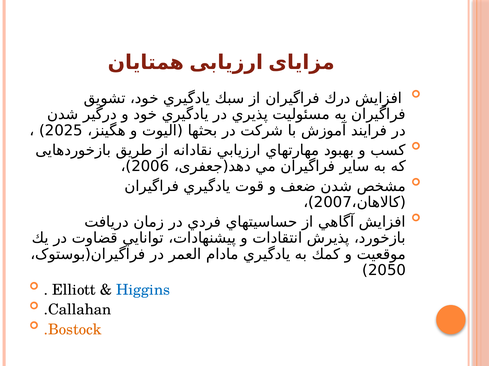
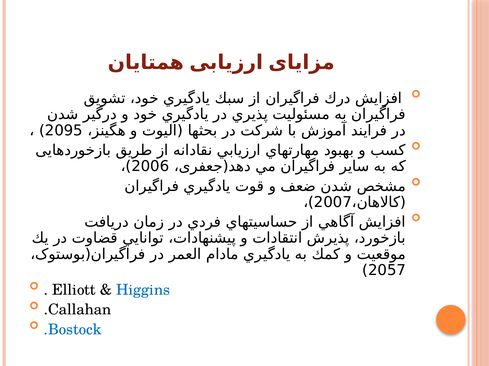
2025: 2025 -> 2095 (64, 131)
2050: 2050 -> 2057 (387, 271)
.Bostock colour: orange -> blue (73, 330)
